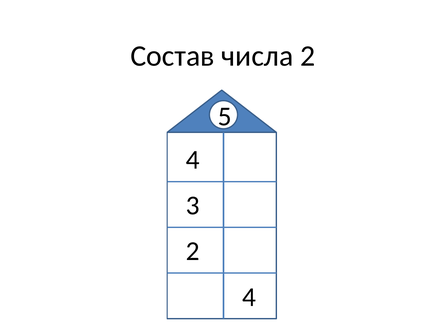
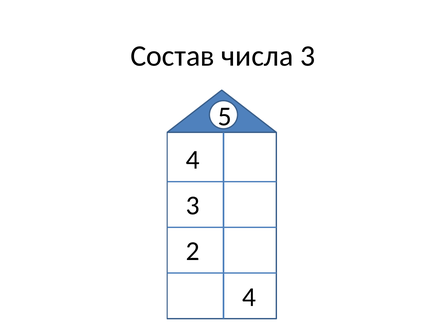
числа 2: 2 -> 3 (308, 56)
